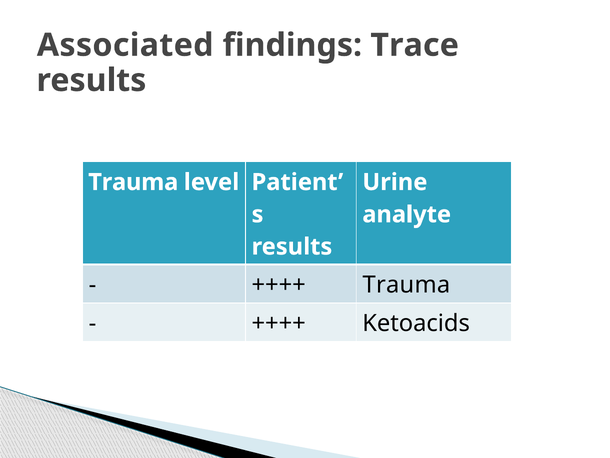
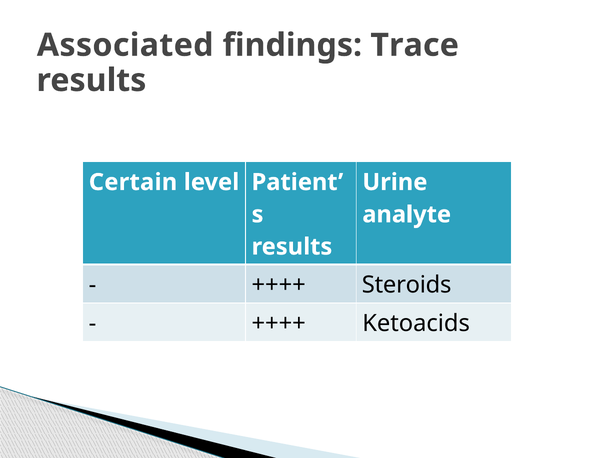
Trauma: Trauma -> Certain (133, 182)
Trauma: Trauma -> Steroids (407, 285)
